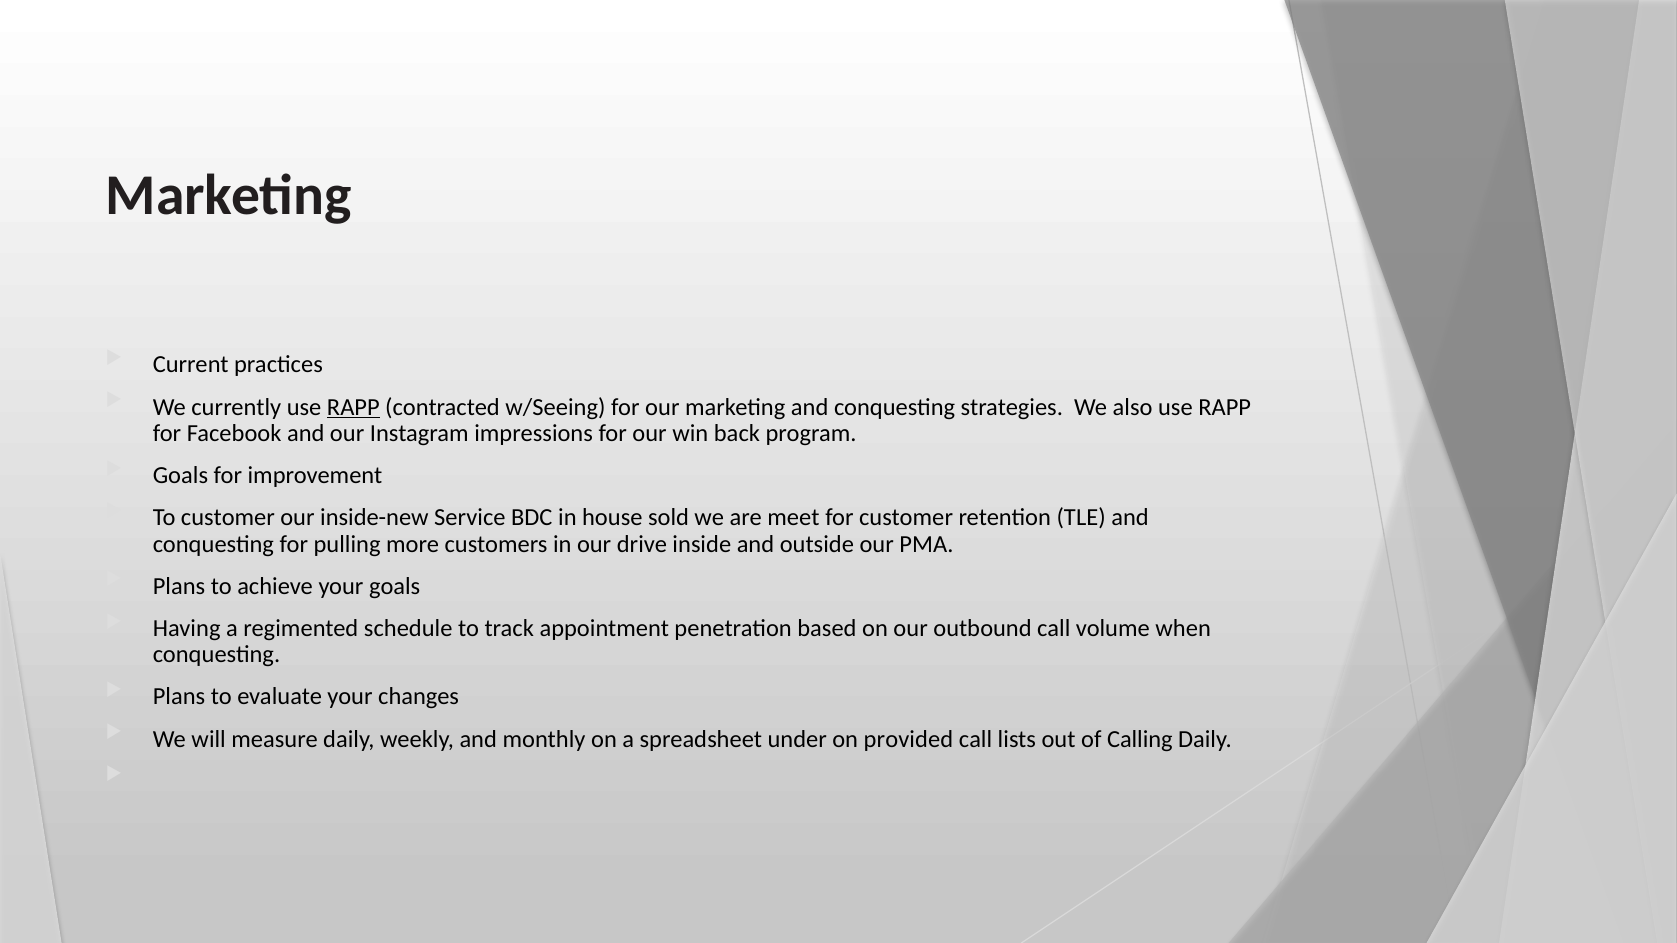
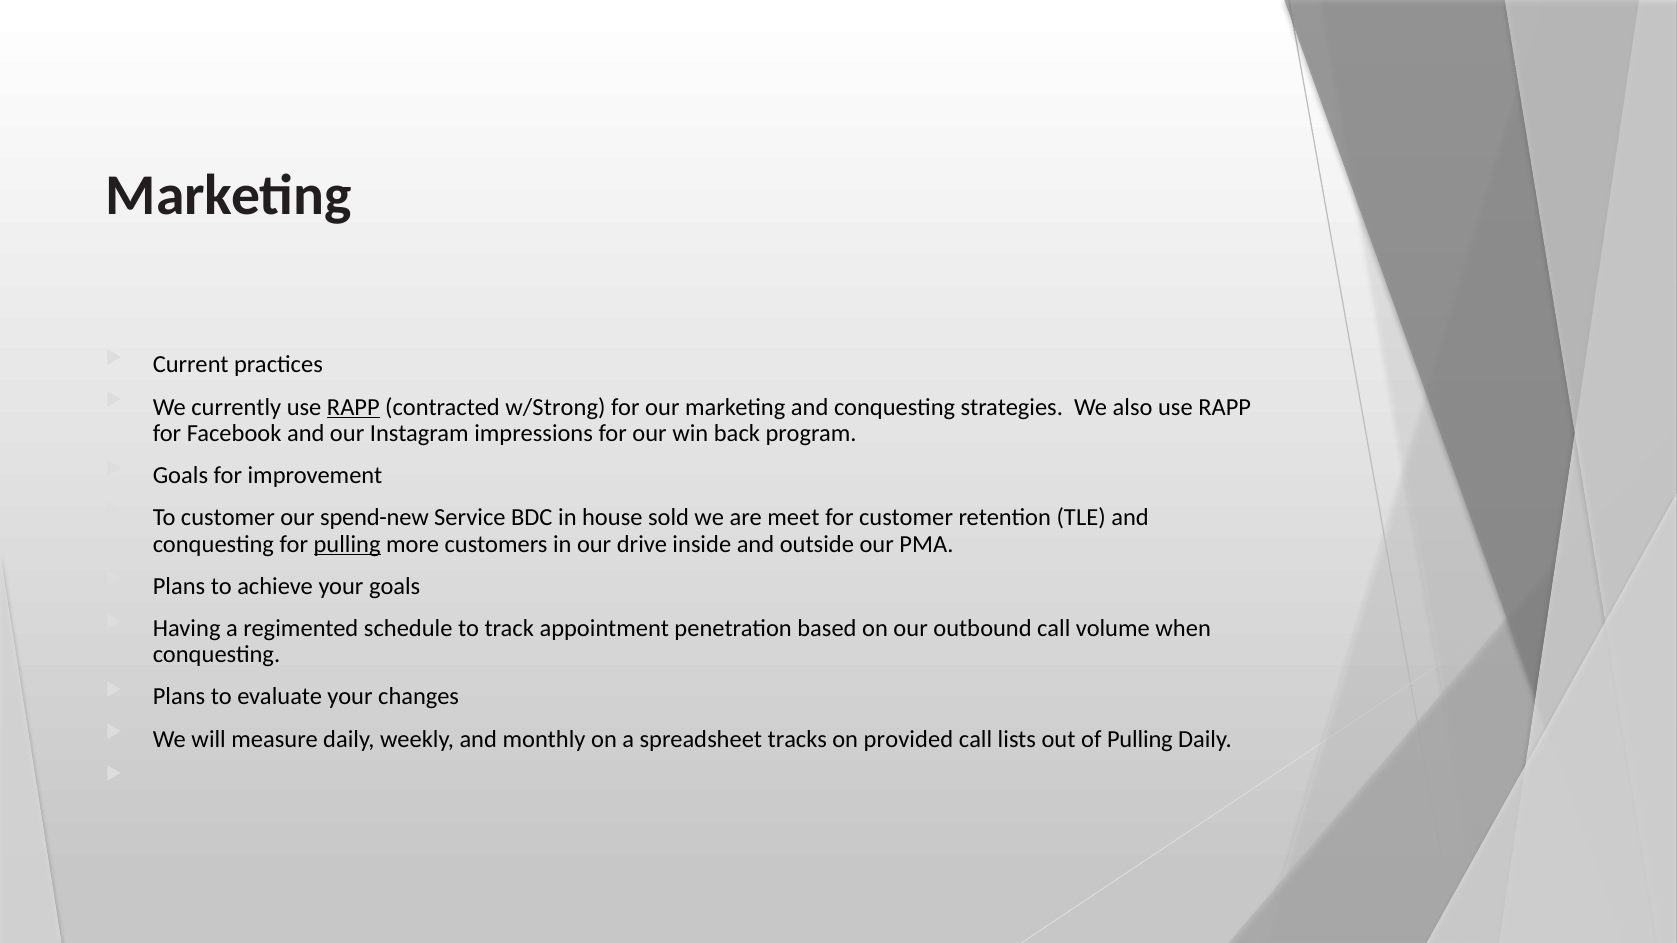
w/Seeing: w/Seeing -> w/Strong (555, 407)
inside-new: inside-new -> spend-new (375, 518)
pulling underline: none -> present (347, 544)
under: under -> tracks (797, 739)
of Calling: Calling -> Pulling (1140, 739)
